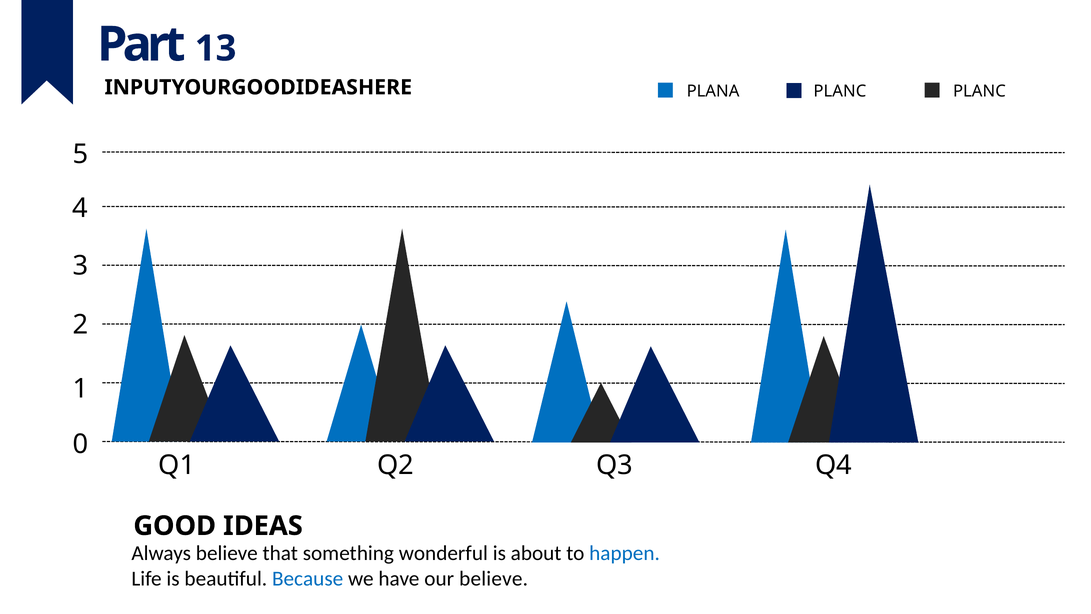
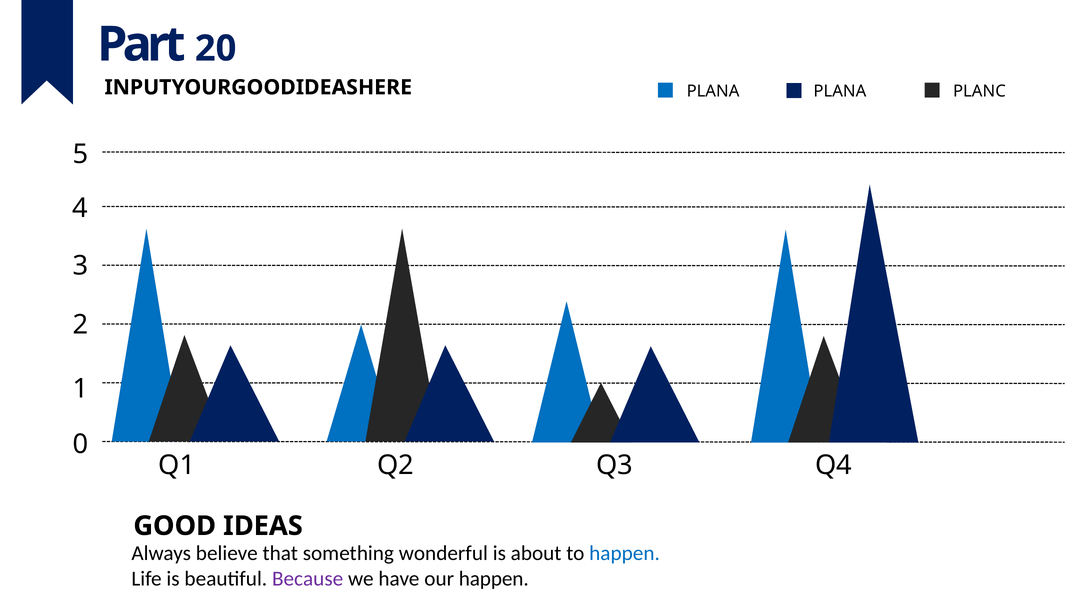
13: 13 -> 20 (216, 48)
PLANA PLANC: PLANC -> PLANA (840, 91)
Because colour: blue -> purple (308, 578)
our believe: believe -> happen (494, 578)
